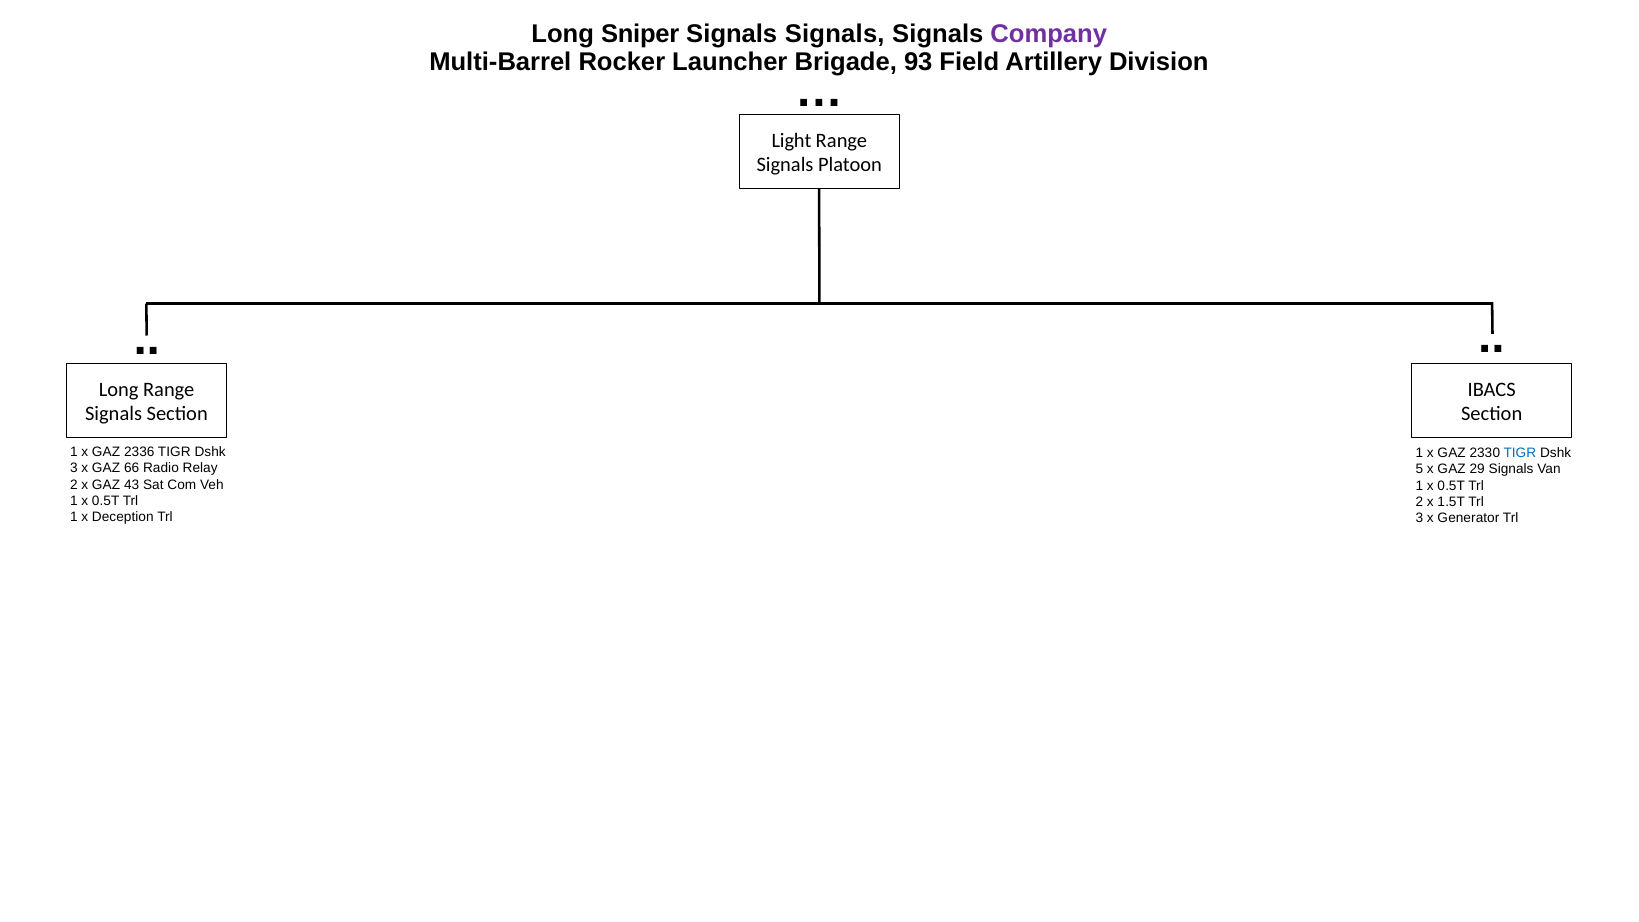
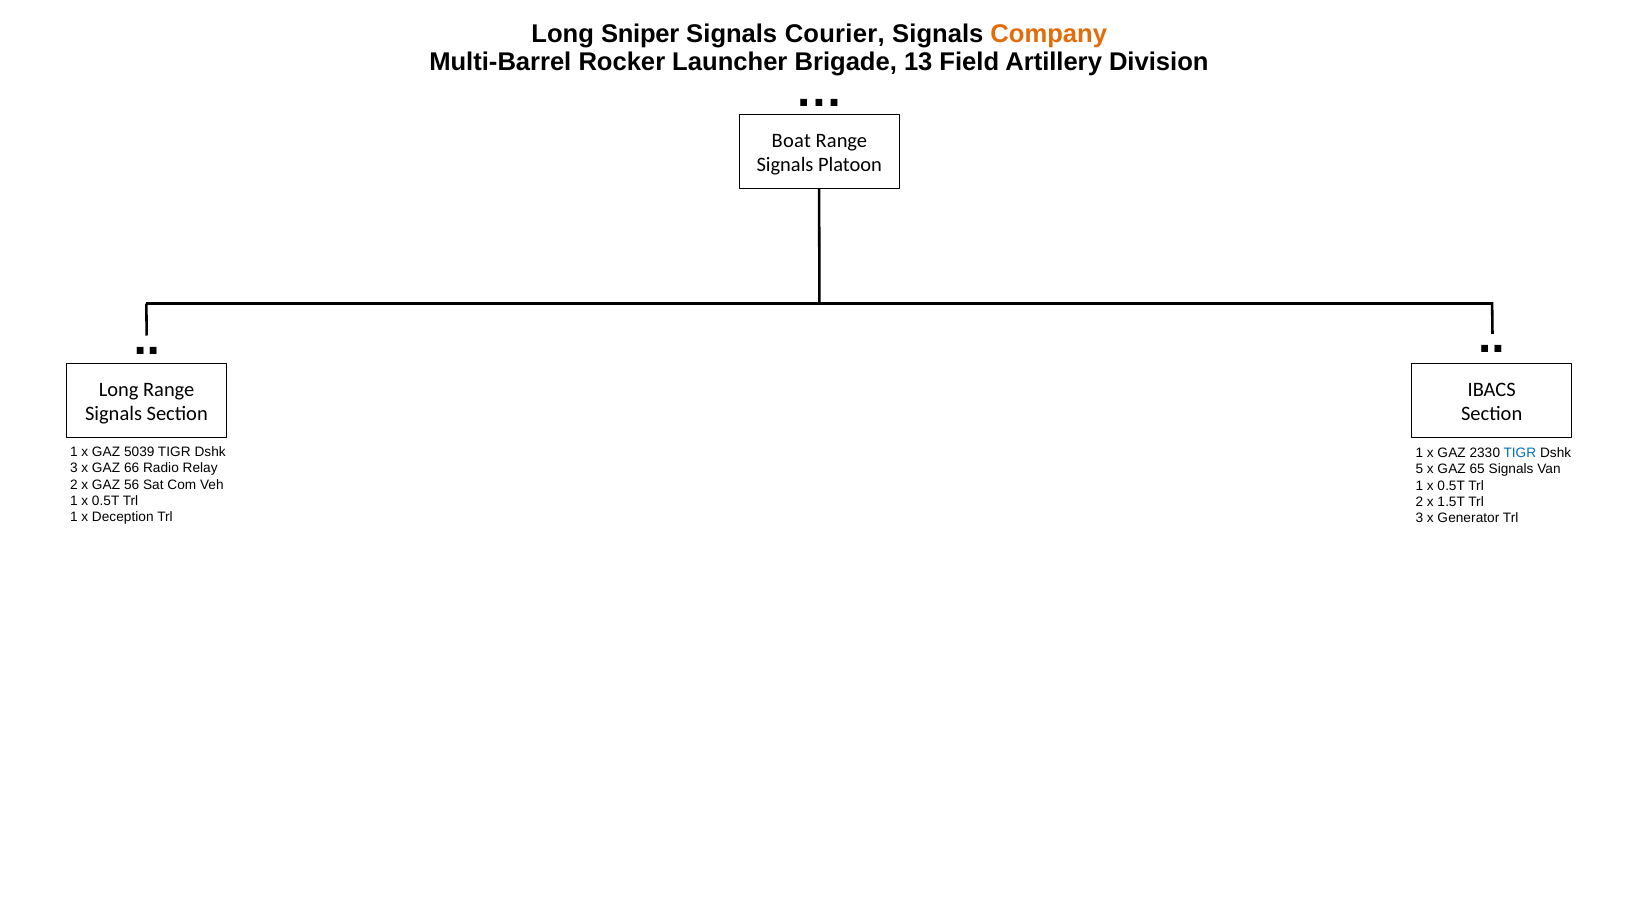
Signals: Signals -> Courier (835, 34)
Company colour: purple -> orange (1049, 34)
93: 93 -> 13 (918, 62)
Light: Light -> Boat (791, 140)
2336: 2336 -> 5039 (139, 452)
29: 29 -> 65 (1477, 469)
43: 43 -> 56 (132, 485)
